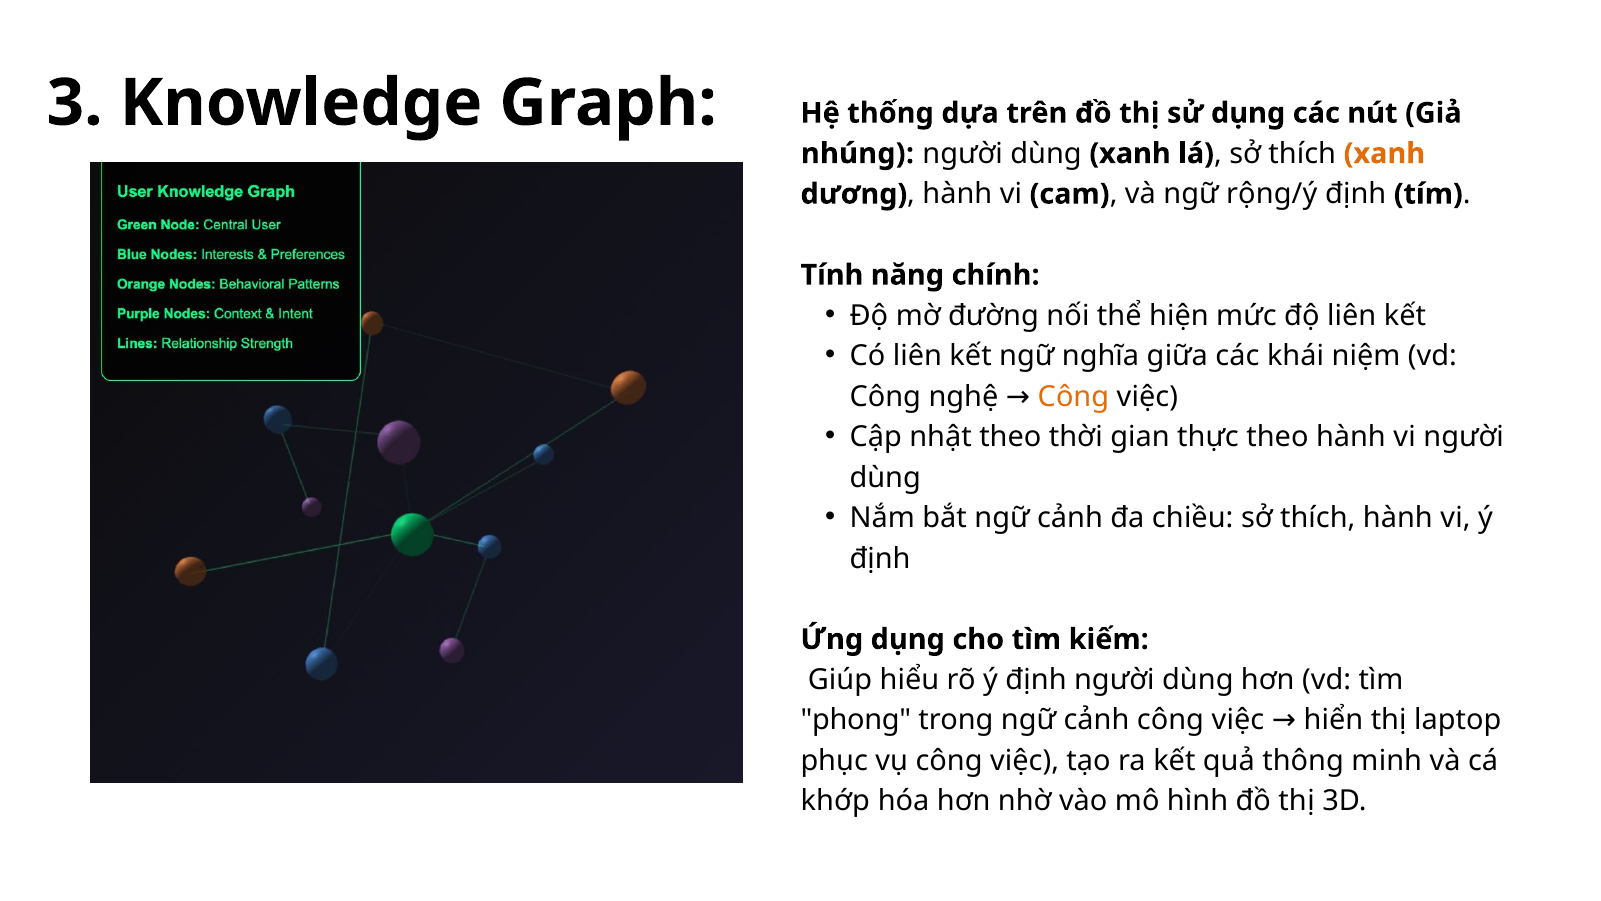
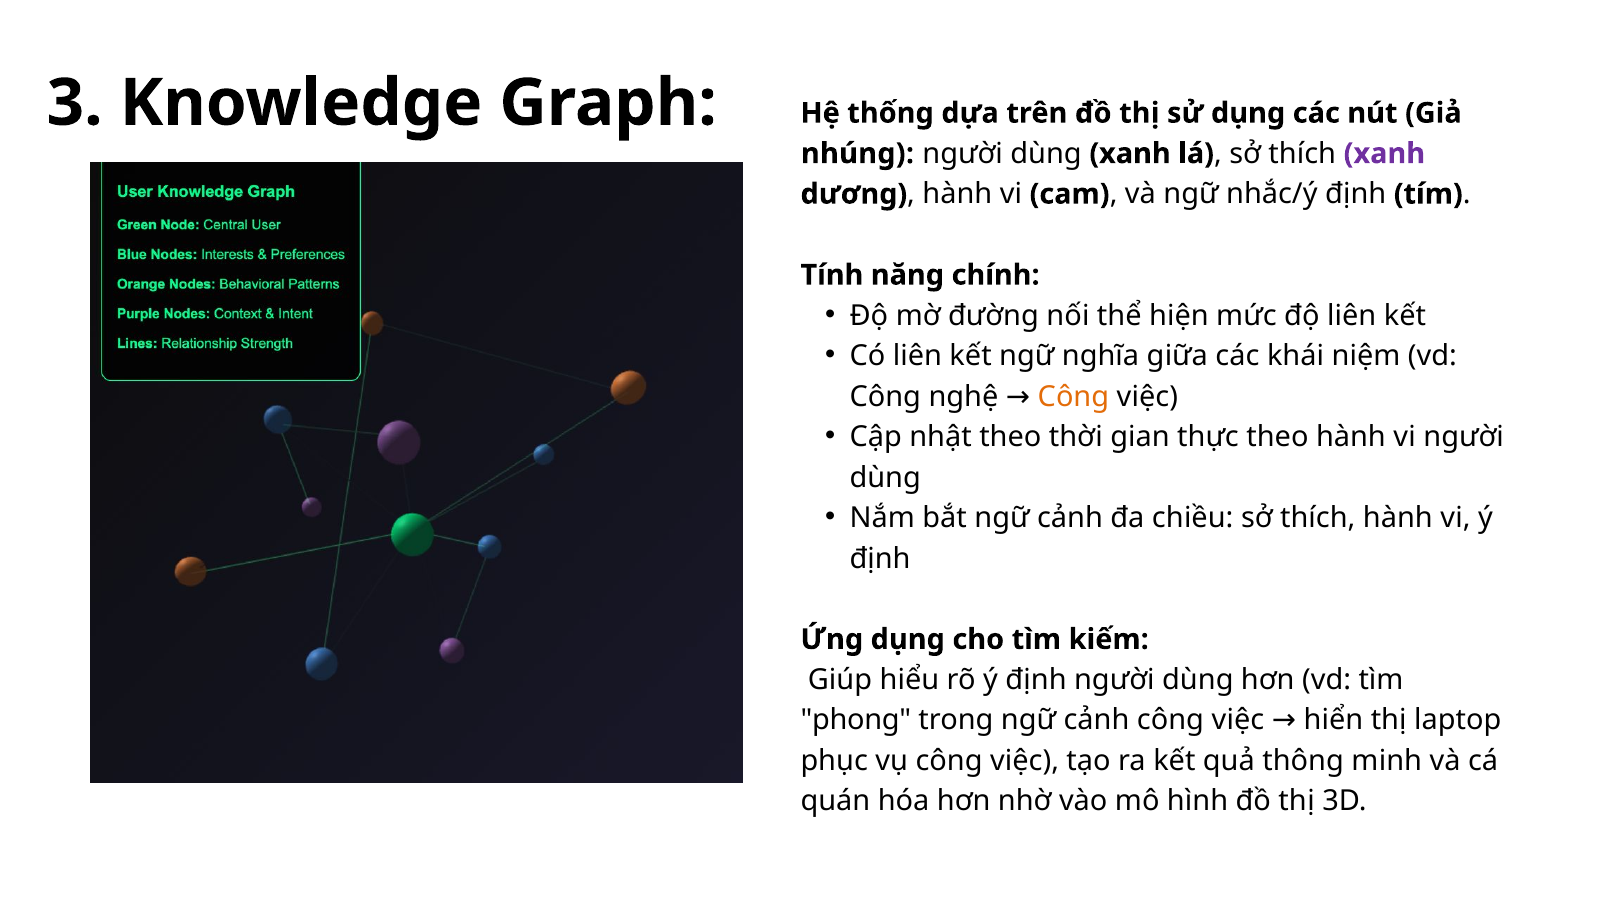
xanh colour: orange -> purple (1384, 154)
rộng/ý: rộng/ý -> nhắc/ý (1272, 194)
khớp: khớp -> quán (835, 801)
